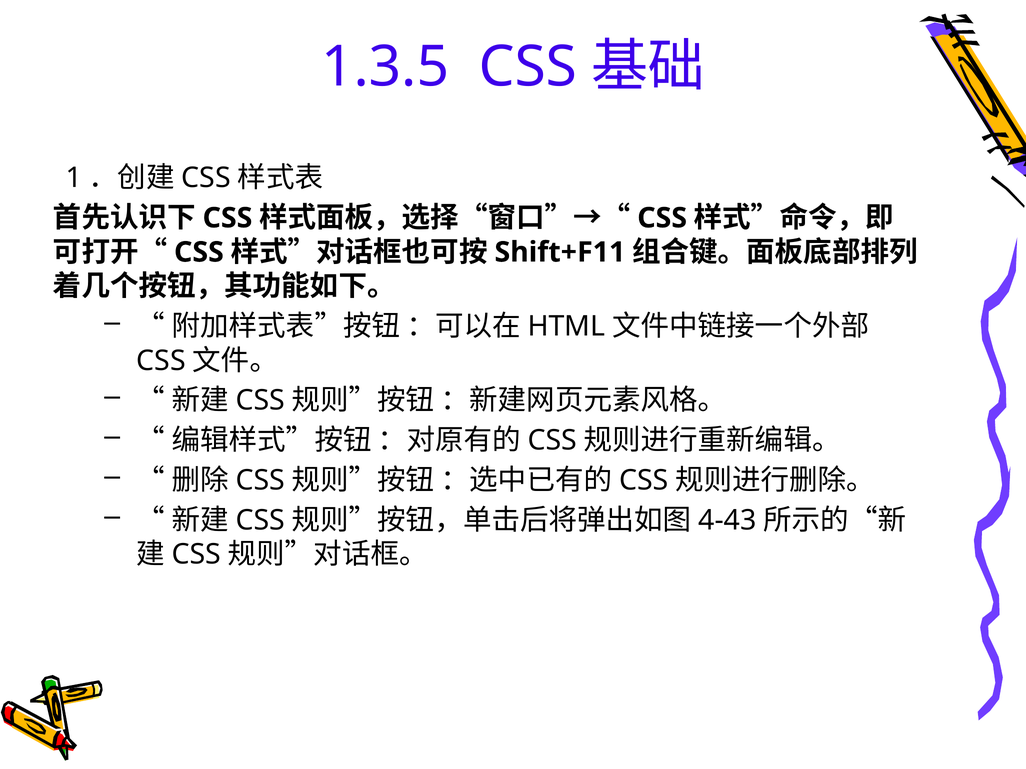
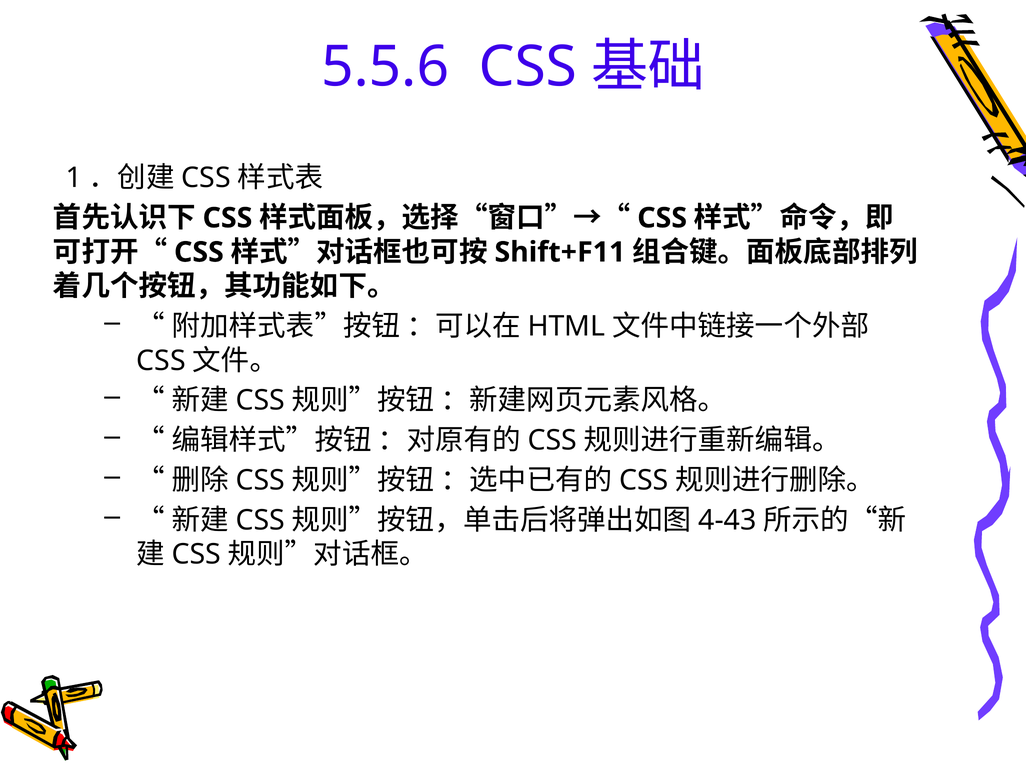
1.3.5: 1.3.5 -> 5.5.6 (385, 67)
